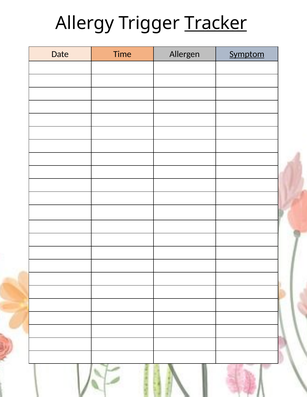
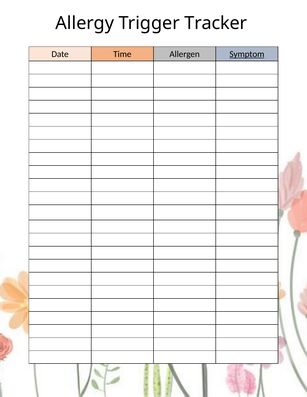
Tracker underline: present -> none (216, 23)
